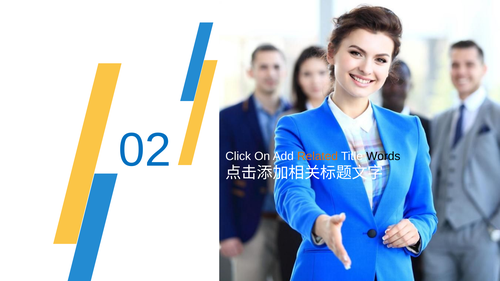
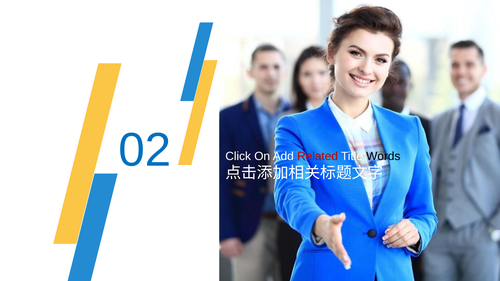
Related colour: orange -> red (318, 156)
